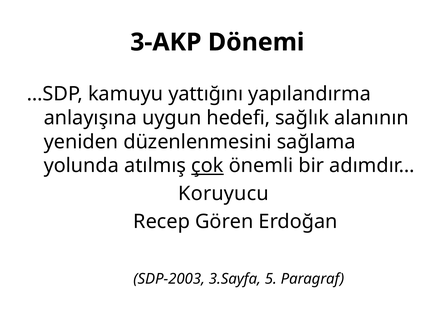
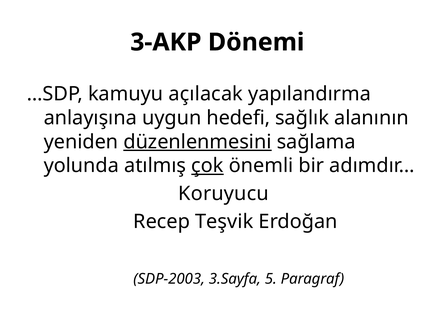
yattığını: yattığını -> açılacak (206, 94)
düzenlenmesini underline: none -> present (197, 142)
Gören: Gören -> Teşvik (224, 221)
